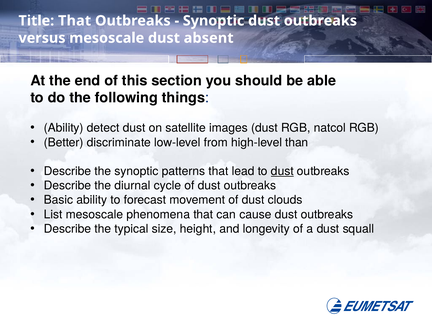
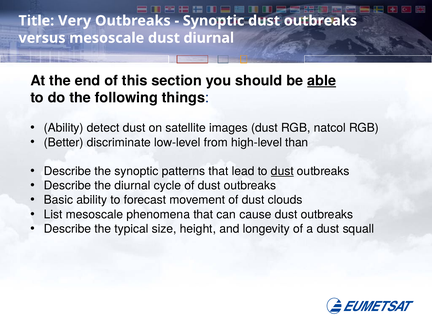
Title That: That -> Very (75, 21)
dust absent: absent -> diurnal (209, 38)
able underline: none -> present (322, 81)
